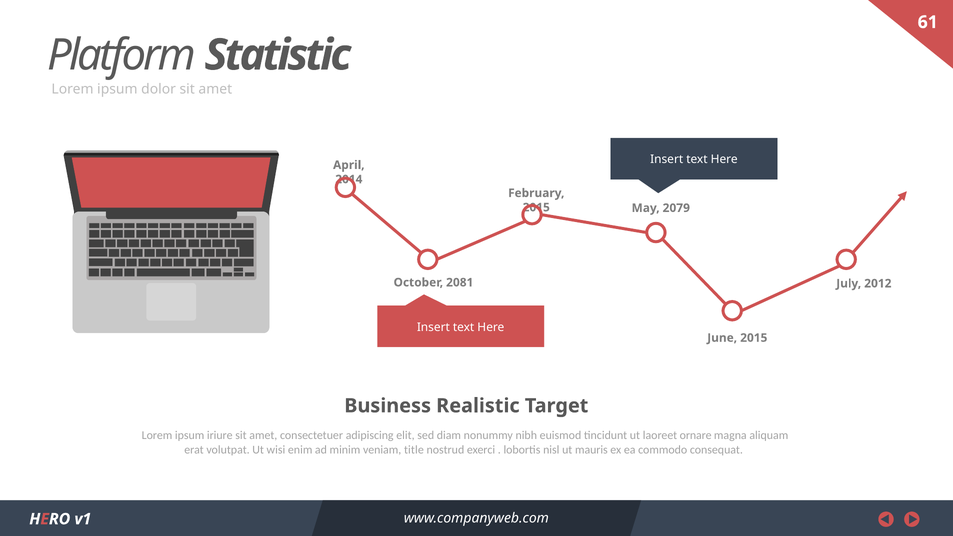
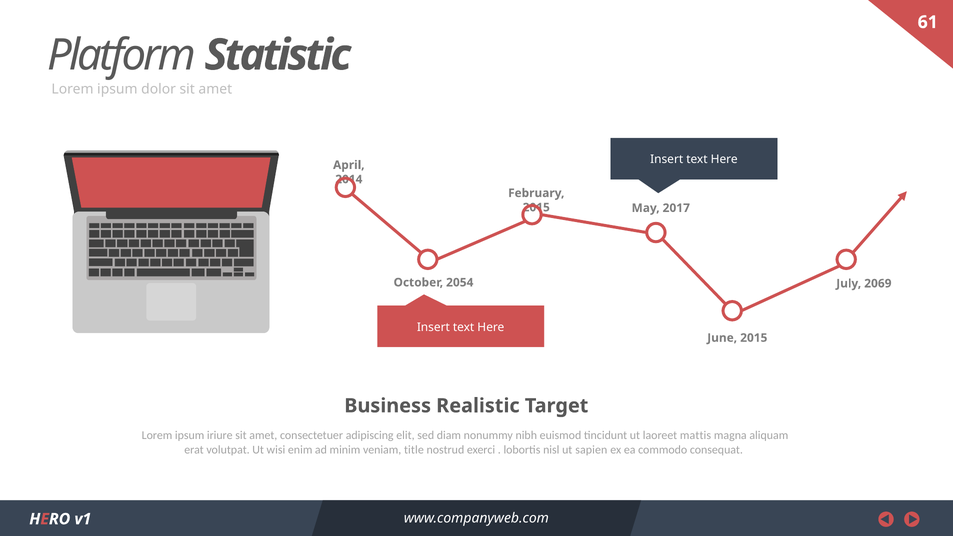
2079: 2079 -> 2017 (676, 208)
2081: 2081 -> 2054 (460, 283)
2012: 2012 -> 2069 (878, 283)
ornare: ornare -> mattis (696, 435)
mauris: mauris -> sapien (591, 450)
